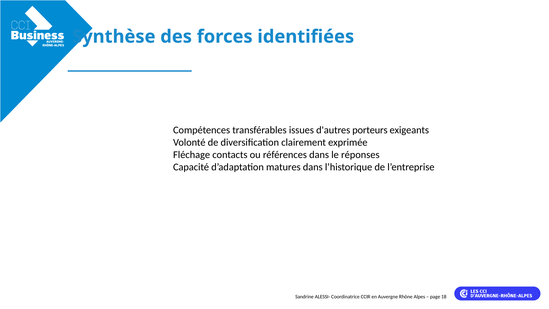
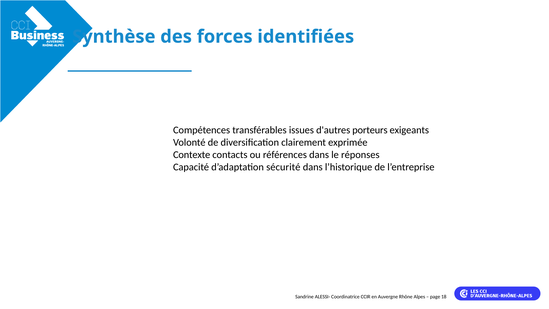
Fléchage: Fléchage -> Contexte (192, 155)
matures: matures -> sécurité (283, 167)
